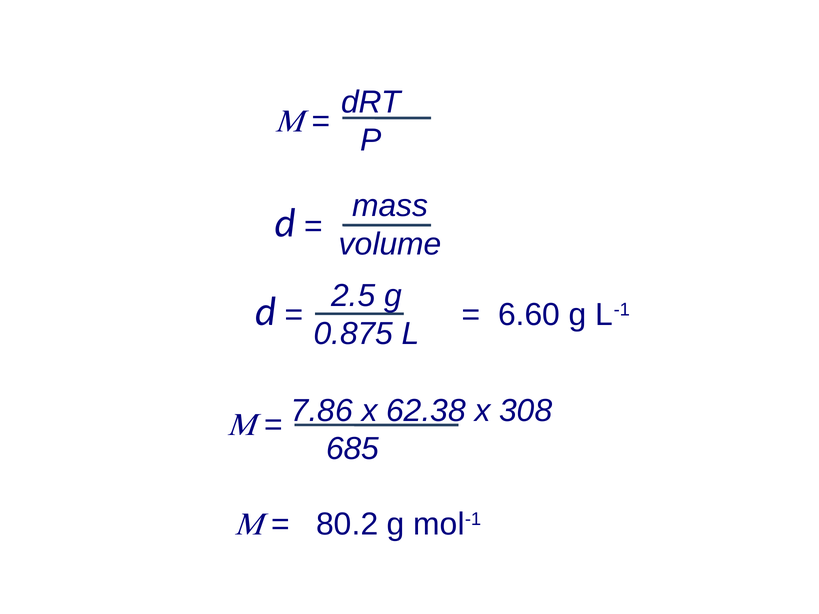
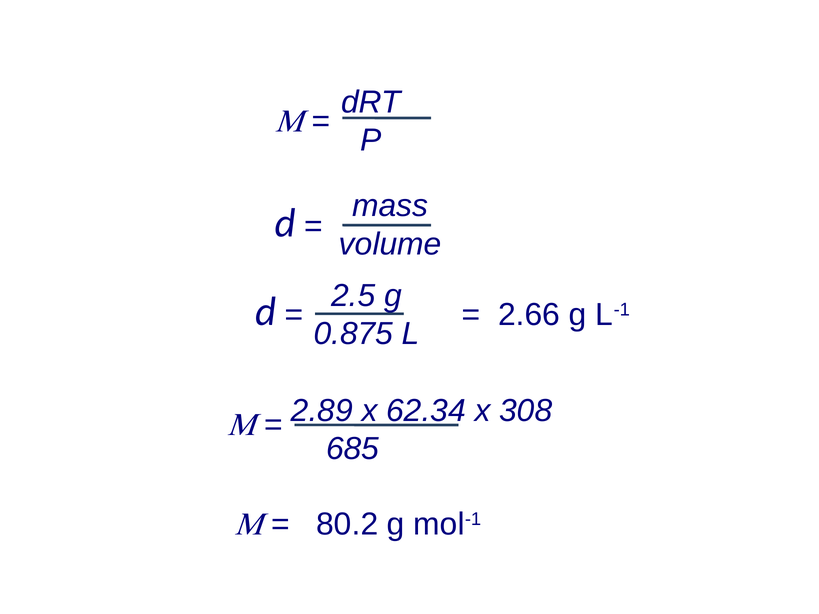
6.60: 6.60 -> 2.66 (529, 315)
7.86: 7.86 -> 2.89 (322, 411)
62.38: 62.38 -> 62.34 (426, 411)
